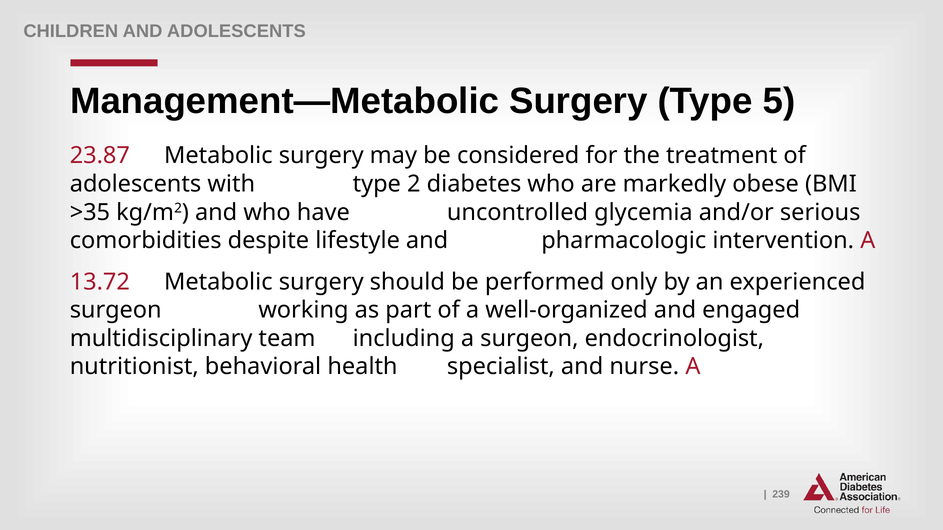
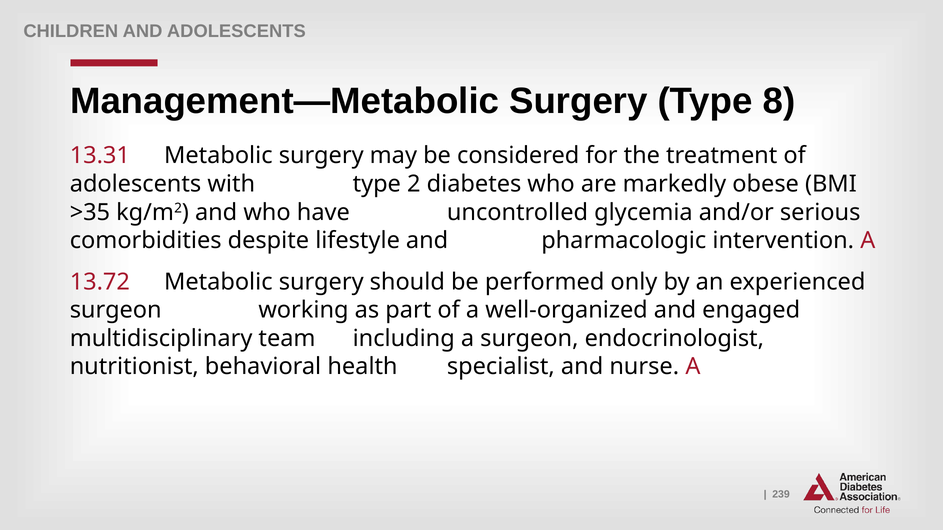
5: 5 -> 8 (779, 101)
23.87: 23.87 -> 13.31 (100, 156)
